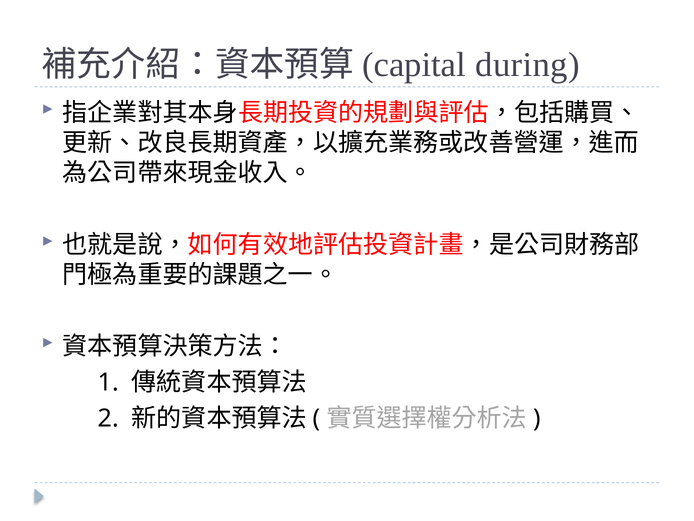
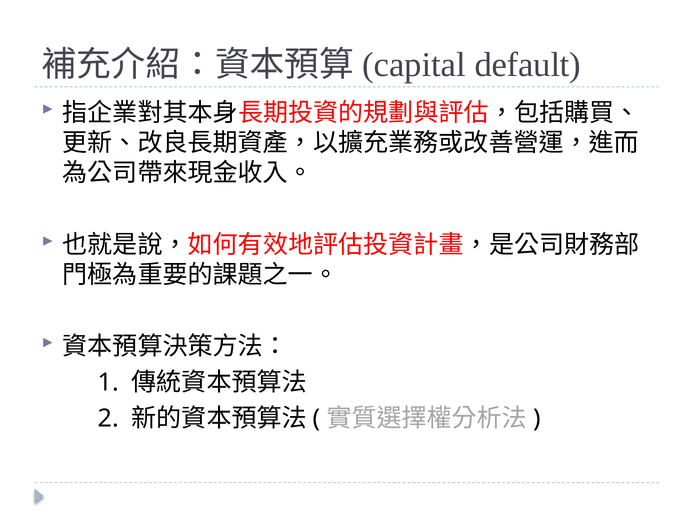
during: during -> default (528, 65)
